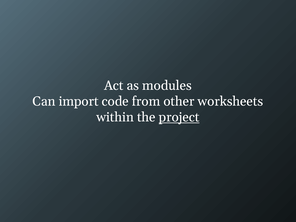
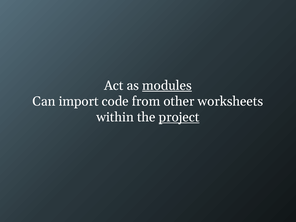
modules underline: none -> present (167, 86)
